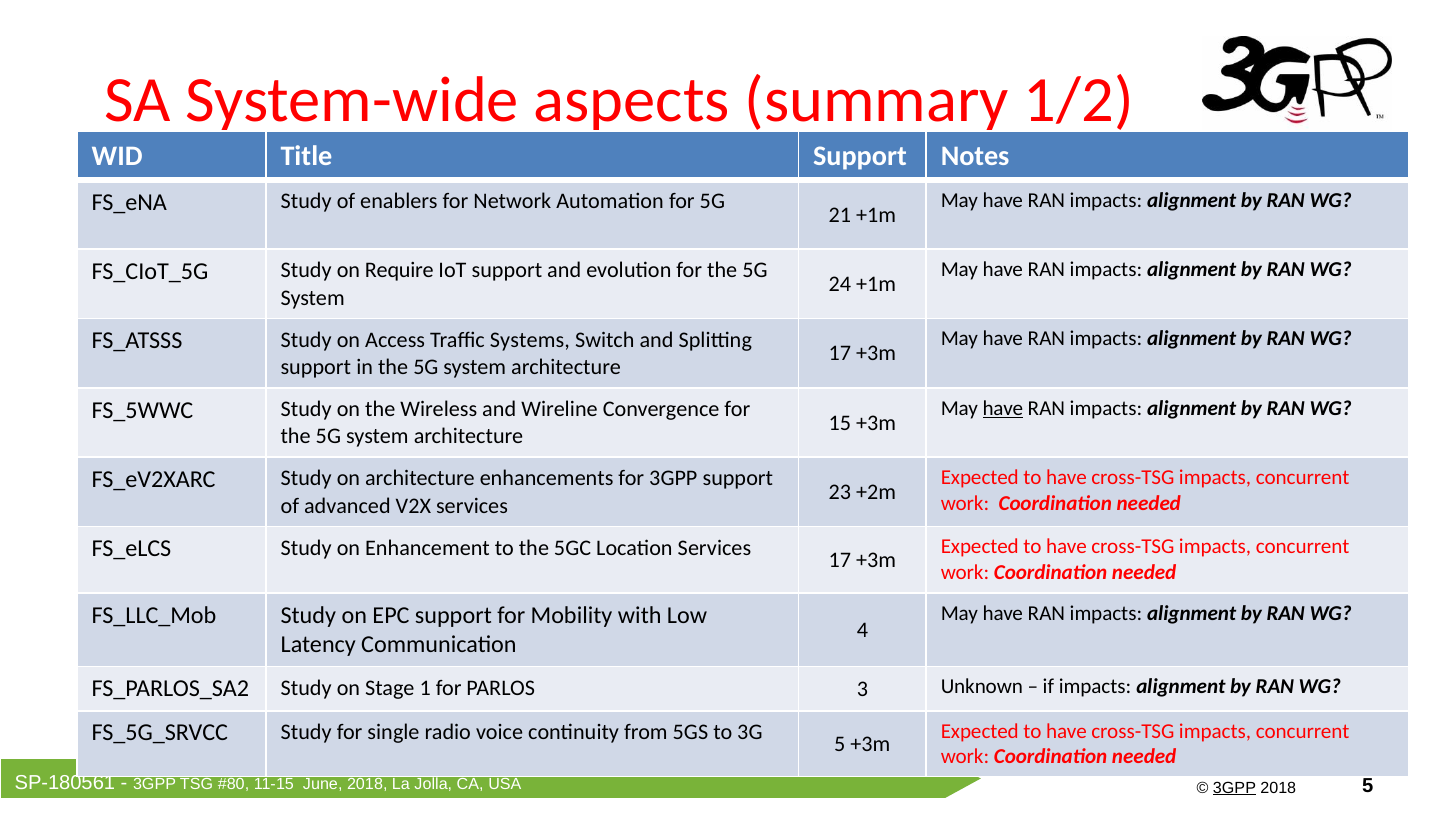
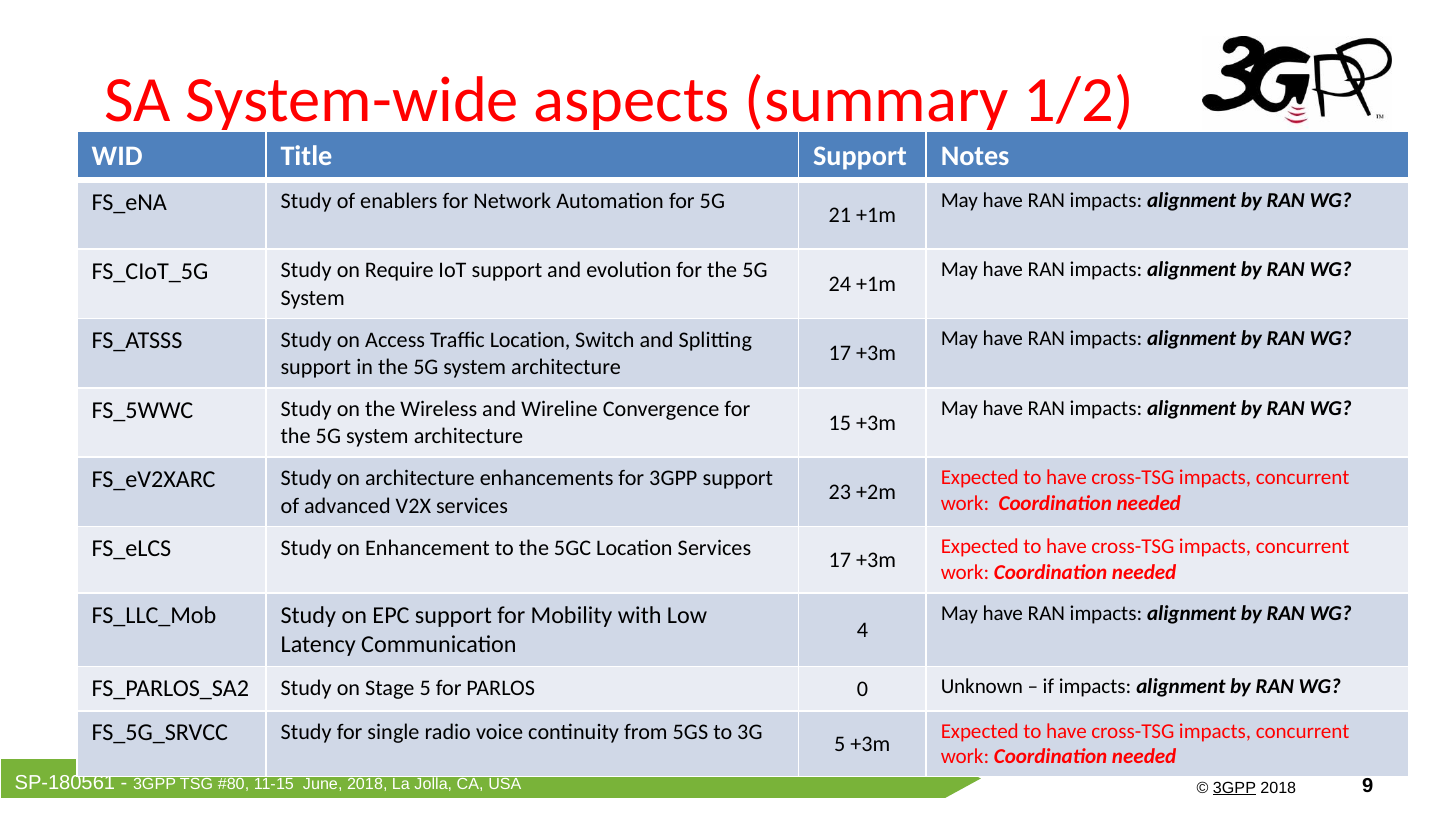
Traffic Systems: Systems -> Location (530, 340)
have underline: present -> none (1003, 408)
Stage 1: 1 -> 5 (425, 688)
3: 3 -> 0 (862, 689)
5: 5 -> 9 (1368, 786)
